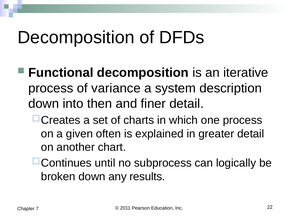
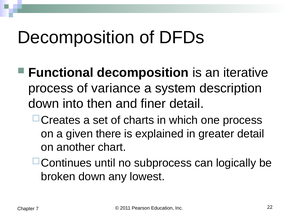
often: often -> there (109, 134)
results: results -> lowest (147, 177)
